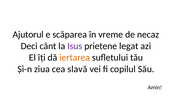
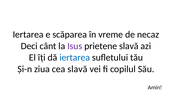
Ajutorul: Ajutorul -> Iertarea (28, 34)
prietene legat: legat -> slavă (129, 46)
iertarea colour: orange -> blue (75, 57)
